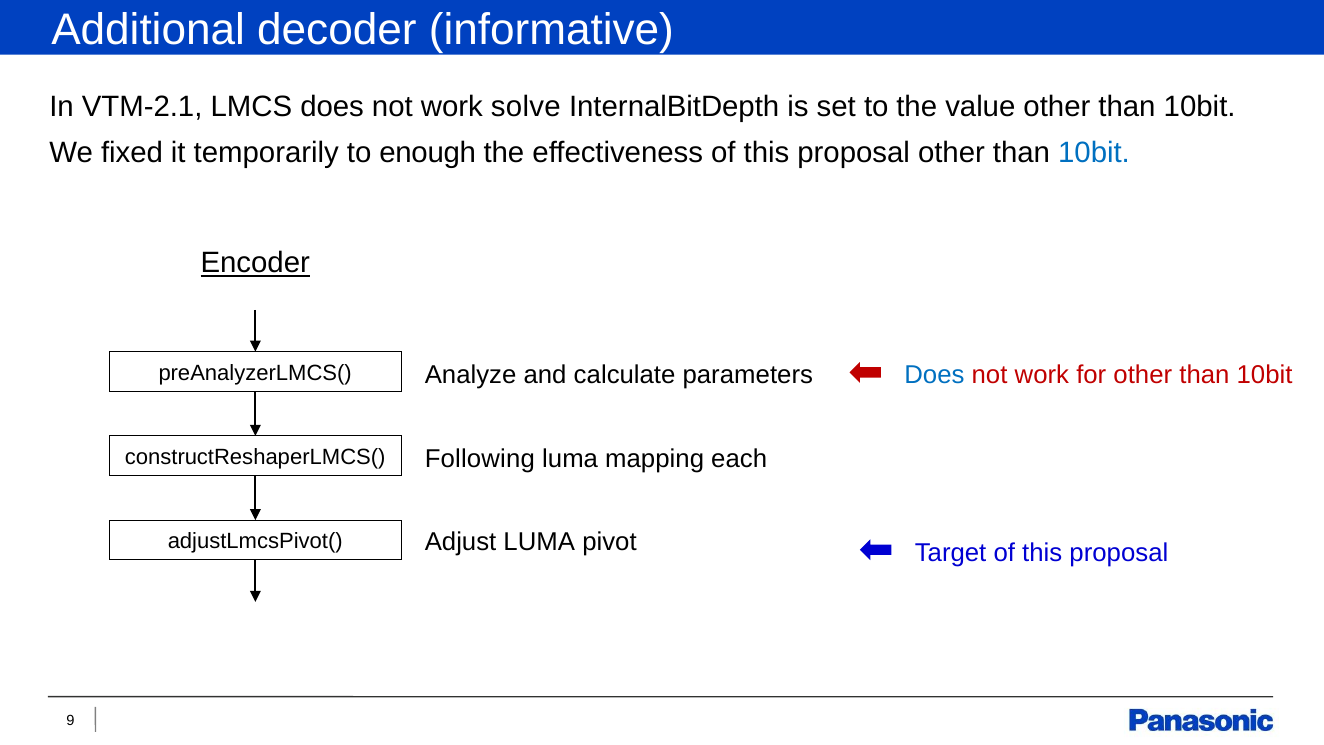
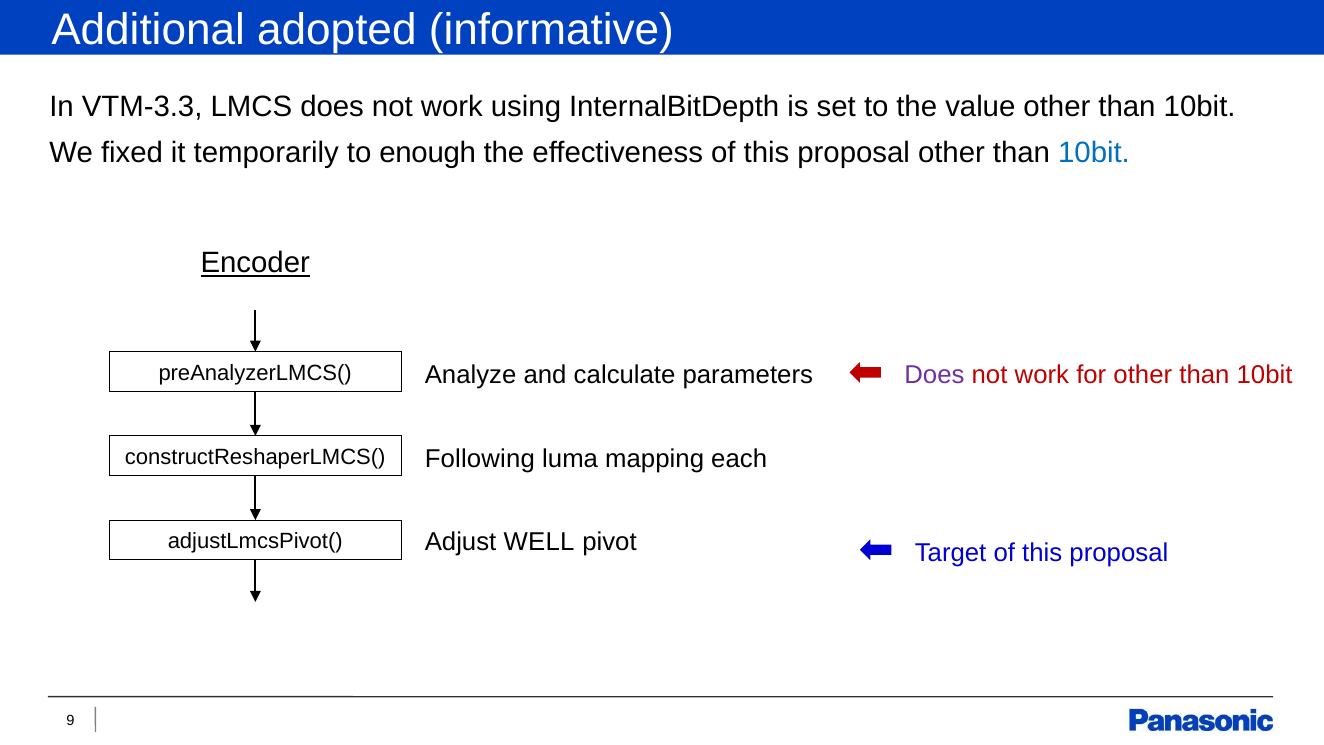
decoder: decoder -> adopted (337, 30)
VTM-2.1: VTM-2.1 -> VTM-3.3 (142, 107)
solve: solve -> using (526, 107)
Does colour: blue -> purple (934, 375)
Adjust LUMA: LUMA -> WELL (539, 542)
